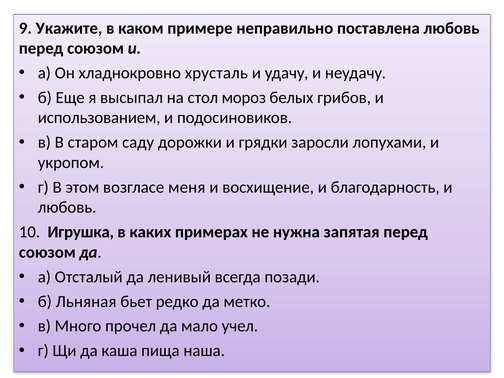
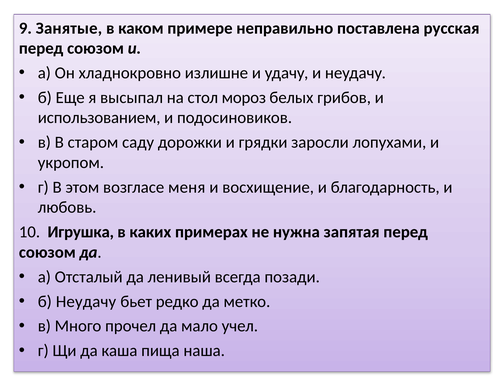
Укажите: Укажите -> Занятые (69, 28)
поставлена любовь: любовь -> русская (452, 28)
хрусталь: хрусталь -> излишне (216, 73)
б Льняная: Льняная -> Неудачу (86, 301)
